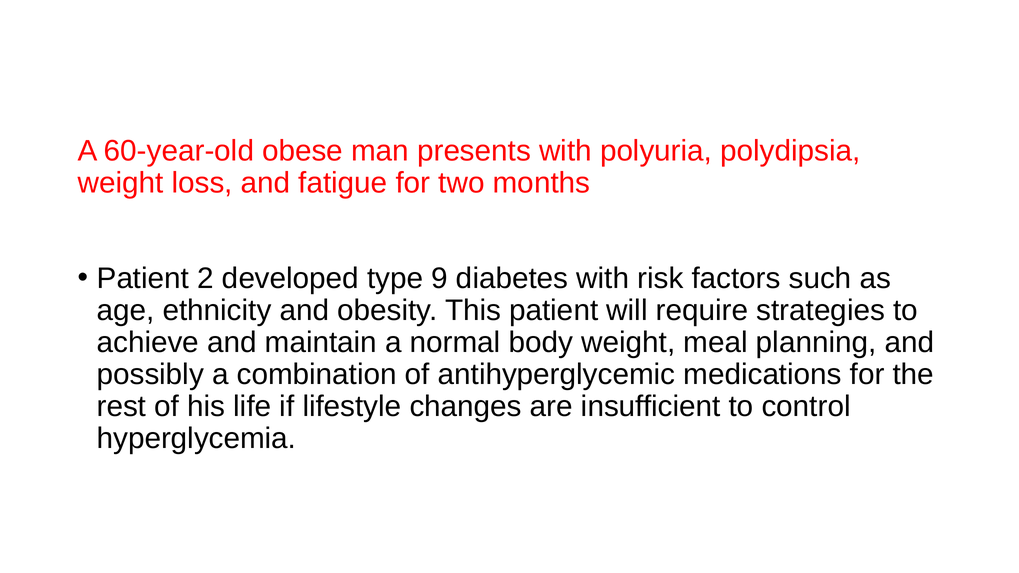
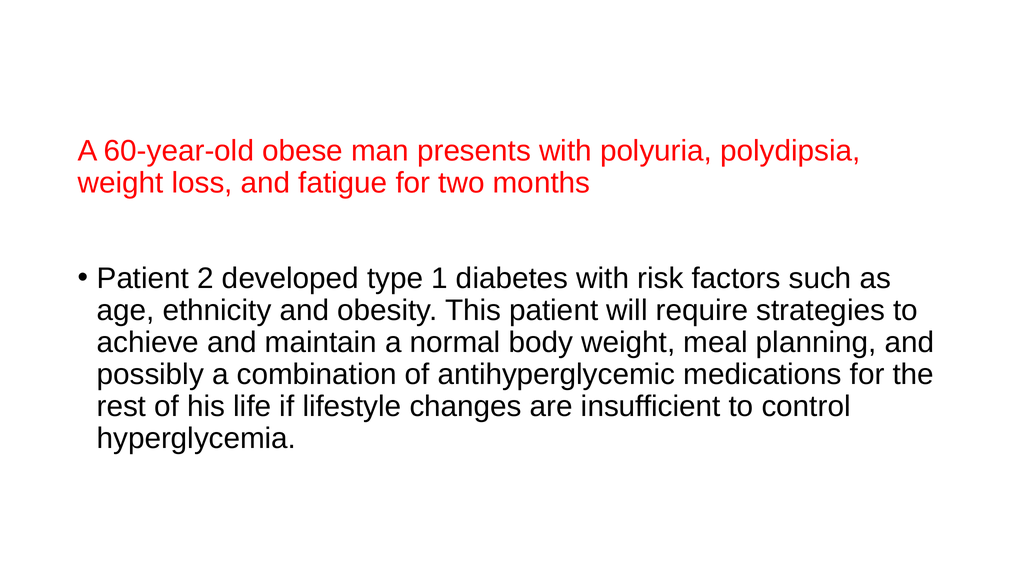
9: 9 -> 1 (440, 278)
